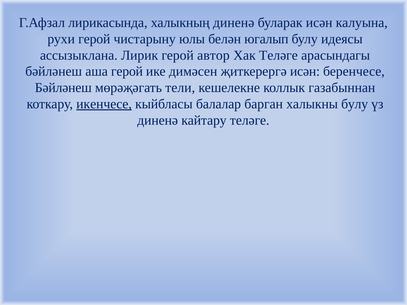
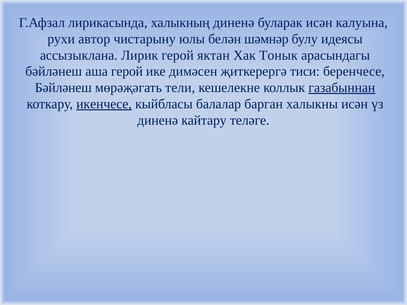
рухи герой: герой -> автор (94, 39)
югалып: югалып -> шәмнәр (266, 39)
автор: автор -> яктан (213, 55)
Хак Теләге: Теләге -> Тонык (278, 55)
җиткерергә исән: исән -> тиси (305, 72)
газабыннан underline: none -> present (342, 88)
халыкны булу: булу -> исән (355, 104)
